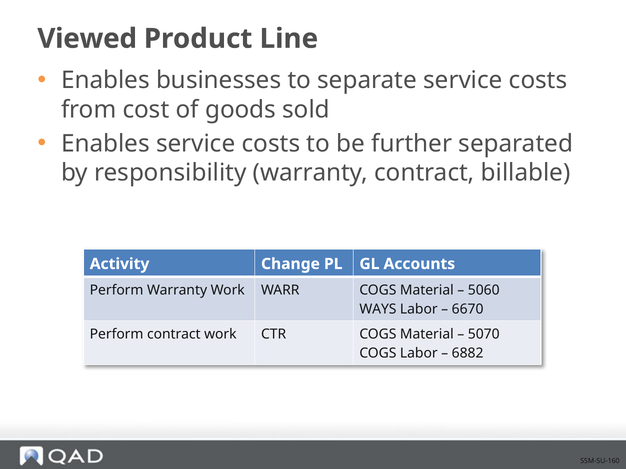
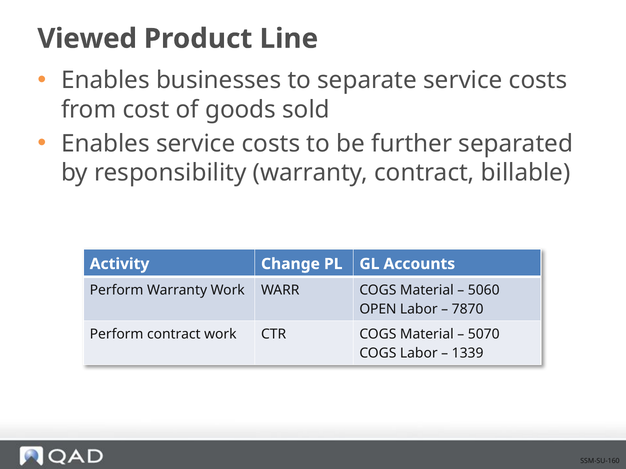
WAYS: WAYS -> OPEN (378, 309)
6670: 6670 -> 7870 (468, 309)
6882: 6882 -> 1339 (468, 353)
